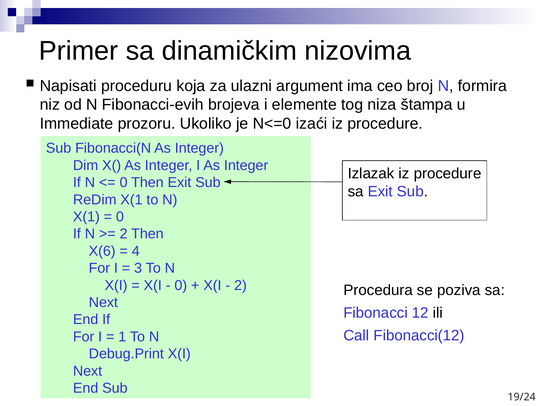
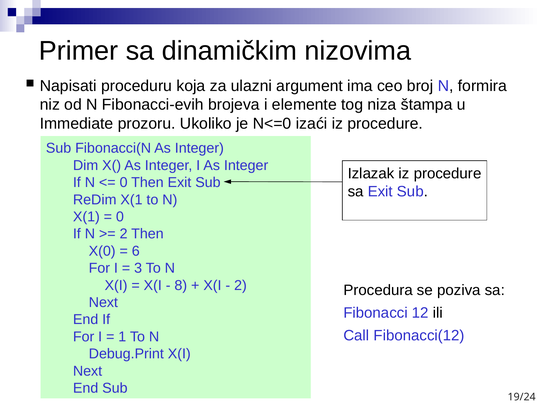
X(6: X(6 -> X(0 (102, 251)
4: 4 -> 6 (136, 251)
0: 0 -> 8 (181, 285)
